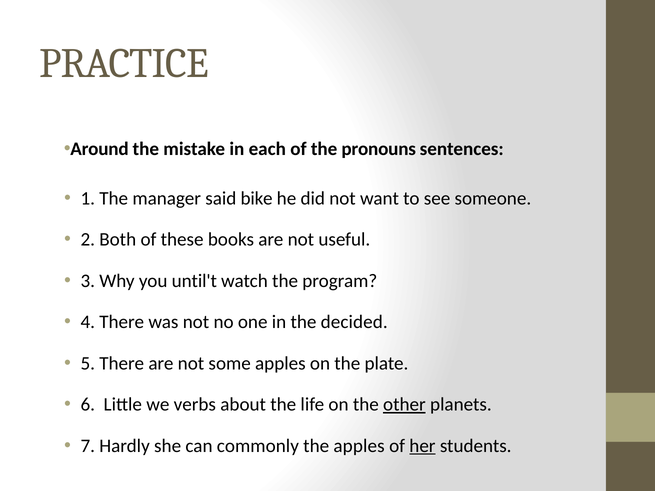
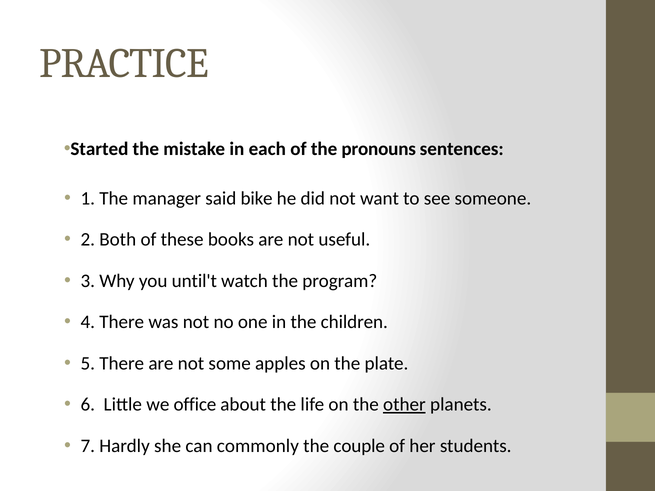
Around: Around -> Started (99, 149)
decided: decided -> children (354, 322)
verbs: verbs -> office (195, 405)
the apples: apples -> couple (359, 446)
her underline: present -> none (422, 446)
